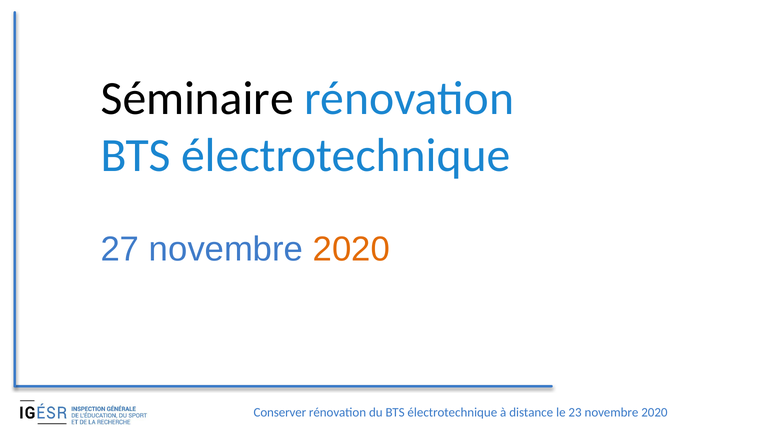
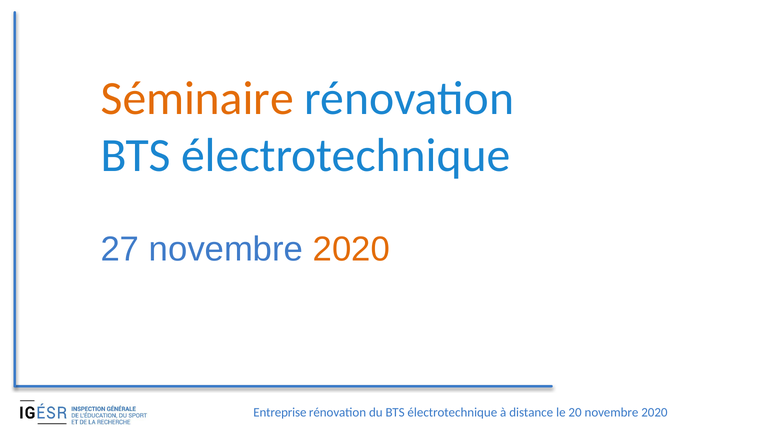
Séminaire colour: black -> orange (197, 98)
Conserver: Conserver -> Entreprise (280, 412)
23: 23 -> 20 (575, 412)
